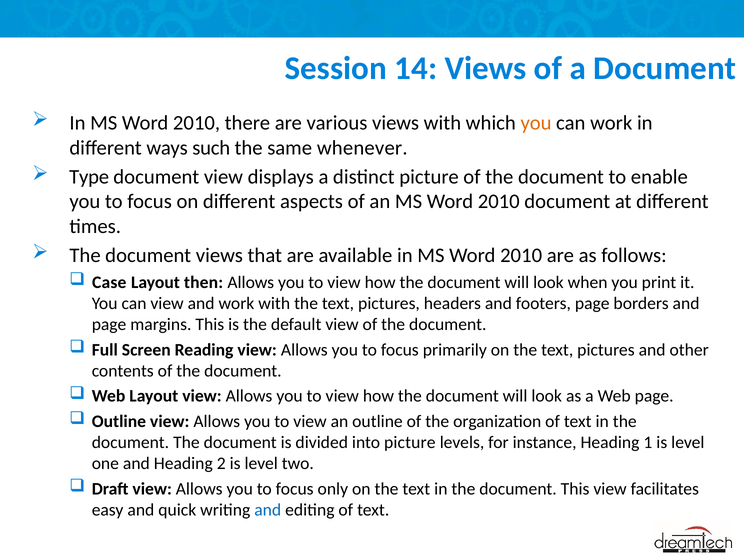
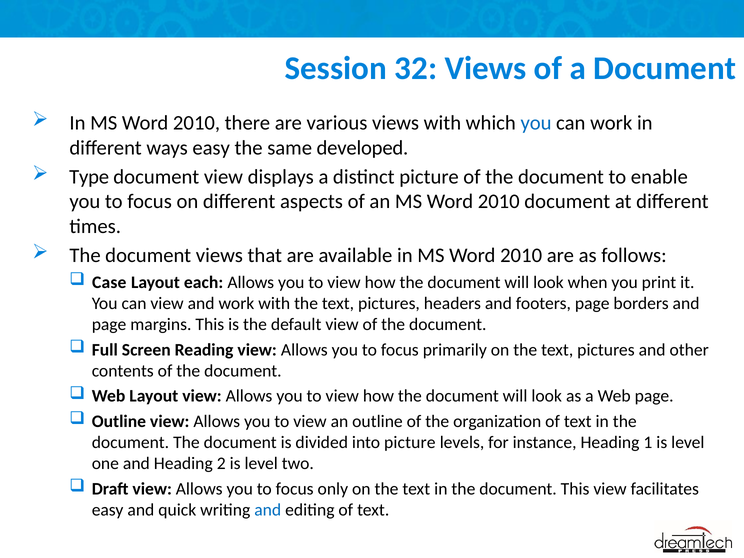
14: 14 -> 32 (416, 68)
you colour: orange -> blue (536, 123)
ways such: such -> easy (211, 148)
whenever: whenever -> developed (362, 148)
then: then -> each (204, 282)
